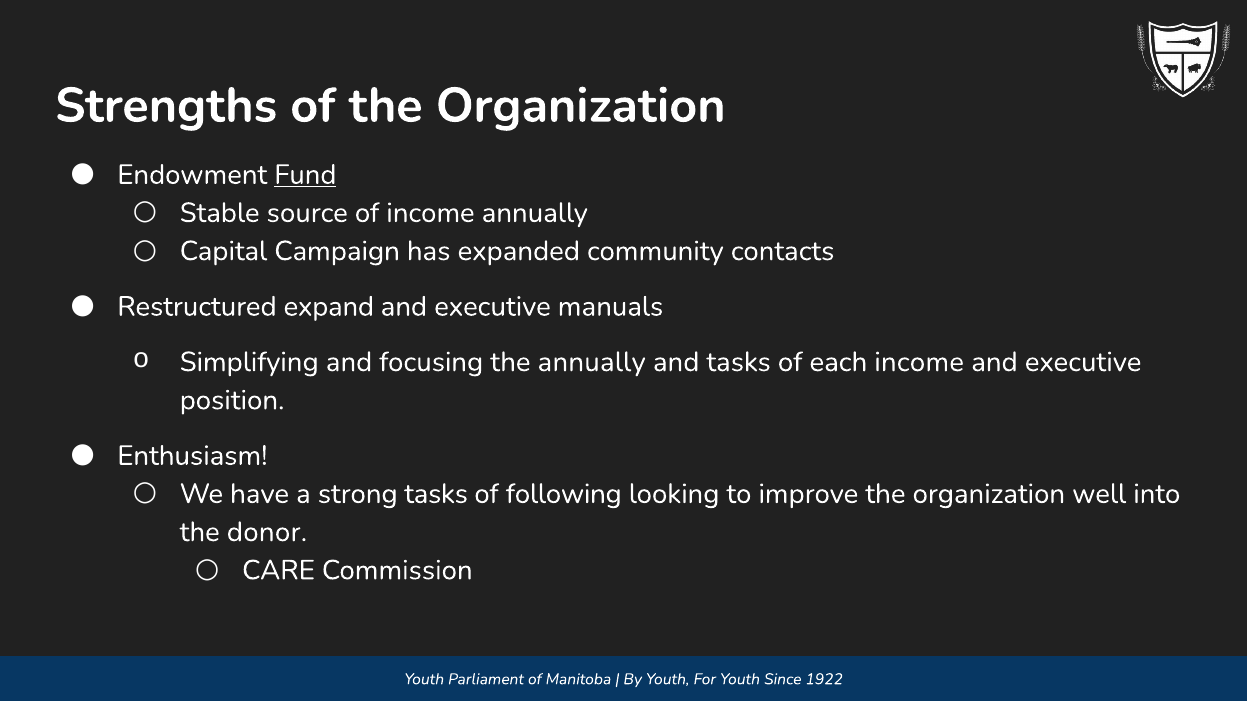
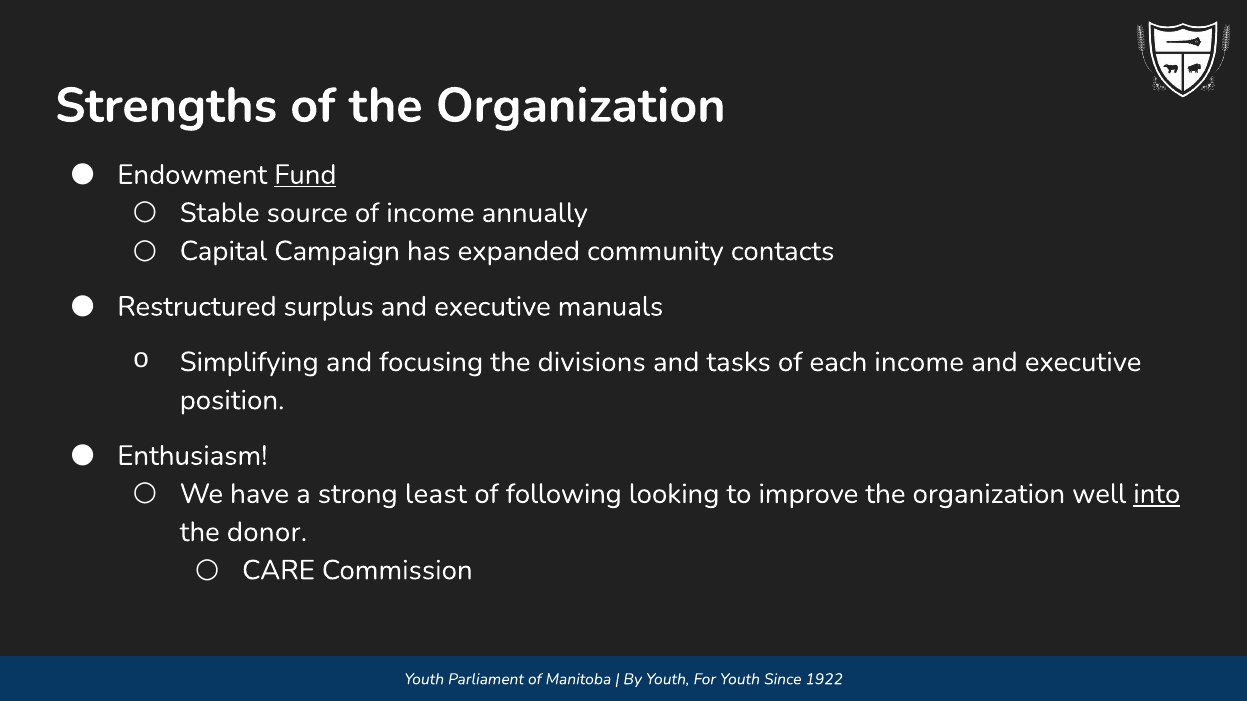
expand: expand -> surplus (329, 307)
the annually: annually -> divisions (592, 362)
strong tasks: tasks -> least (436, 494)
into underline: none -> present (1157, 494)
